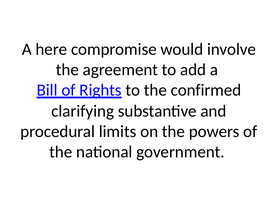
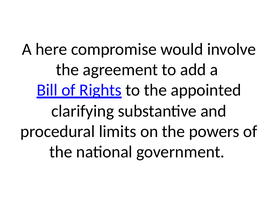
confirmed: confirmed -> appointed (206, 90)
